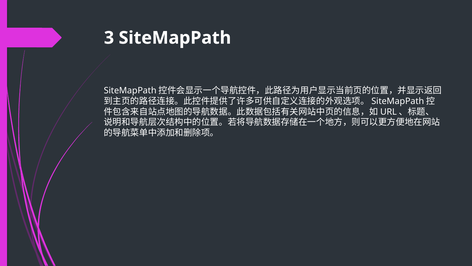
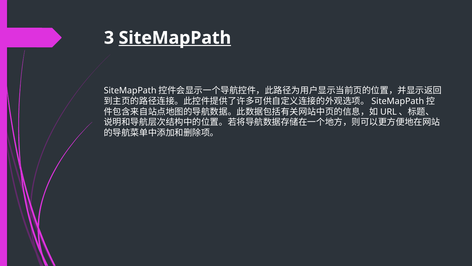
SiteMapPath underline: none -> present (175, 38)
